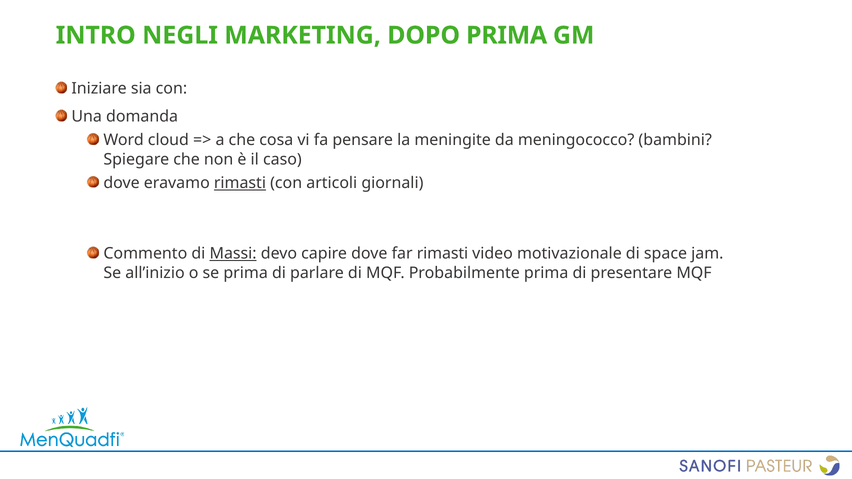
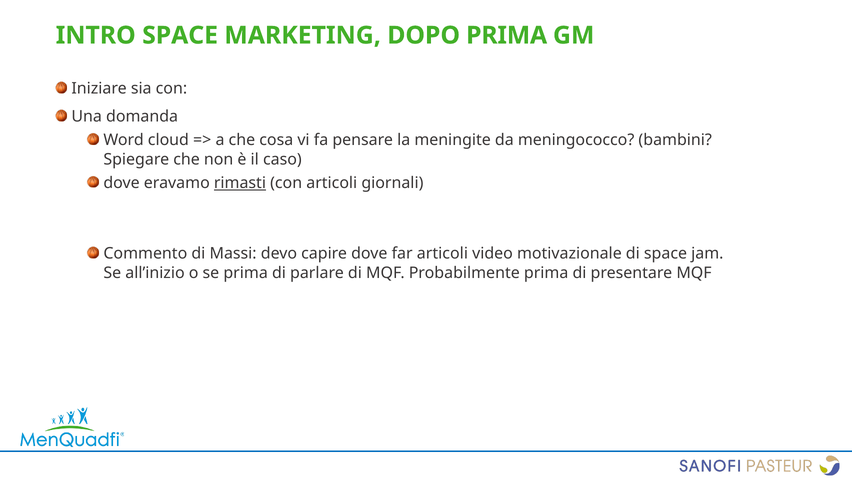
INTRO NEGLI: NEGLI -> SPACE (180, 35)
Massi underline: present -> none (233, 254)
far rimasti: rimasti -> articoli (442, 254)
